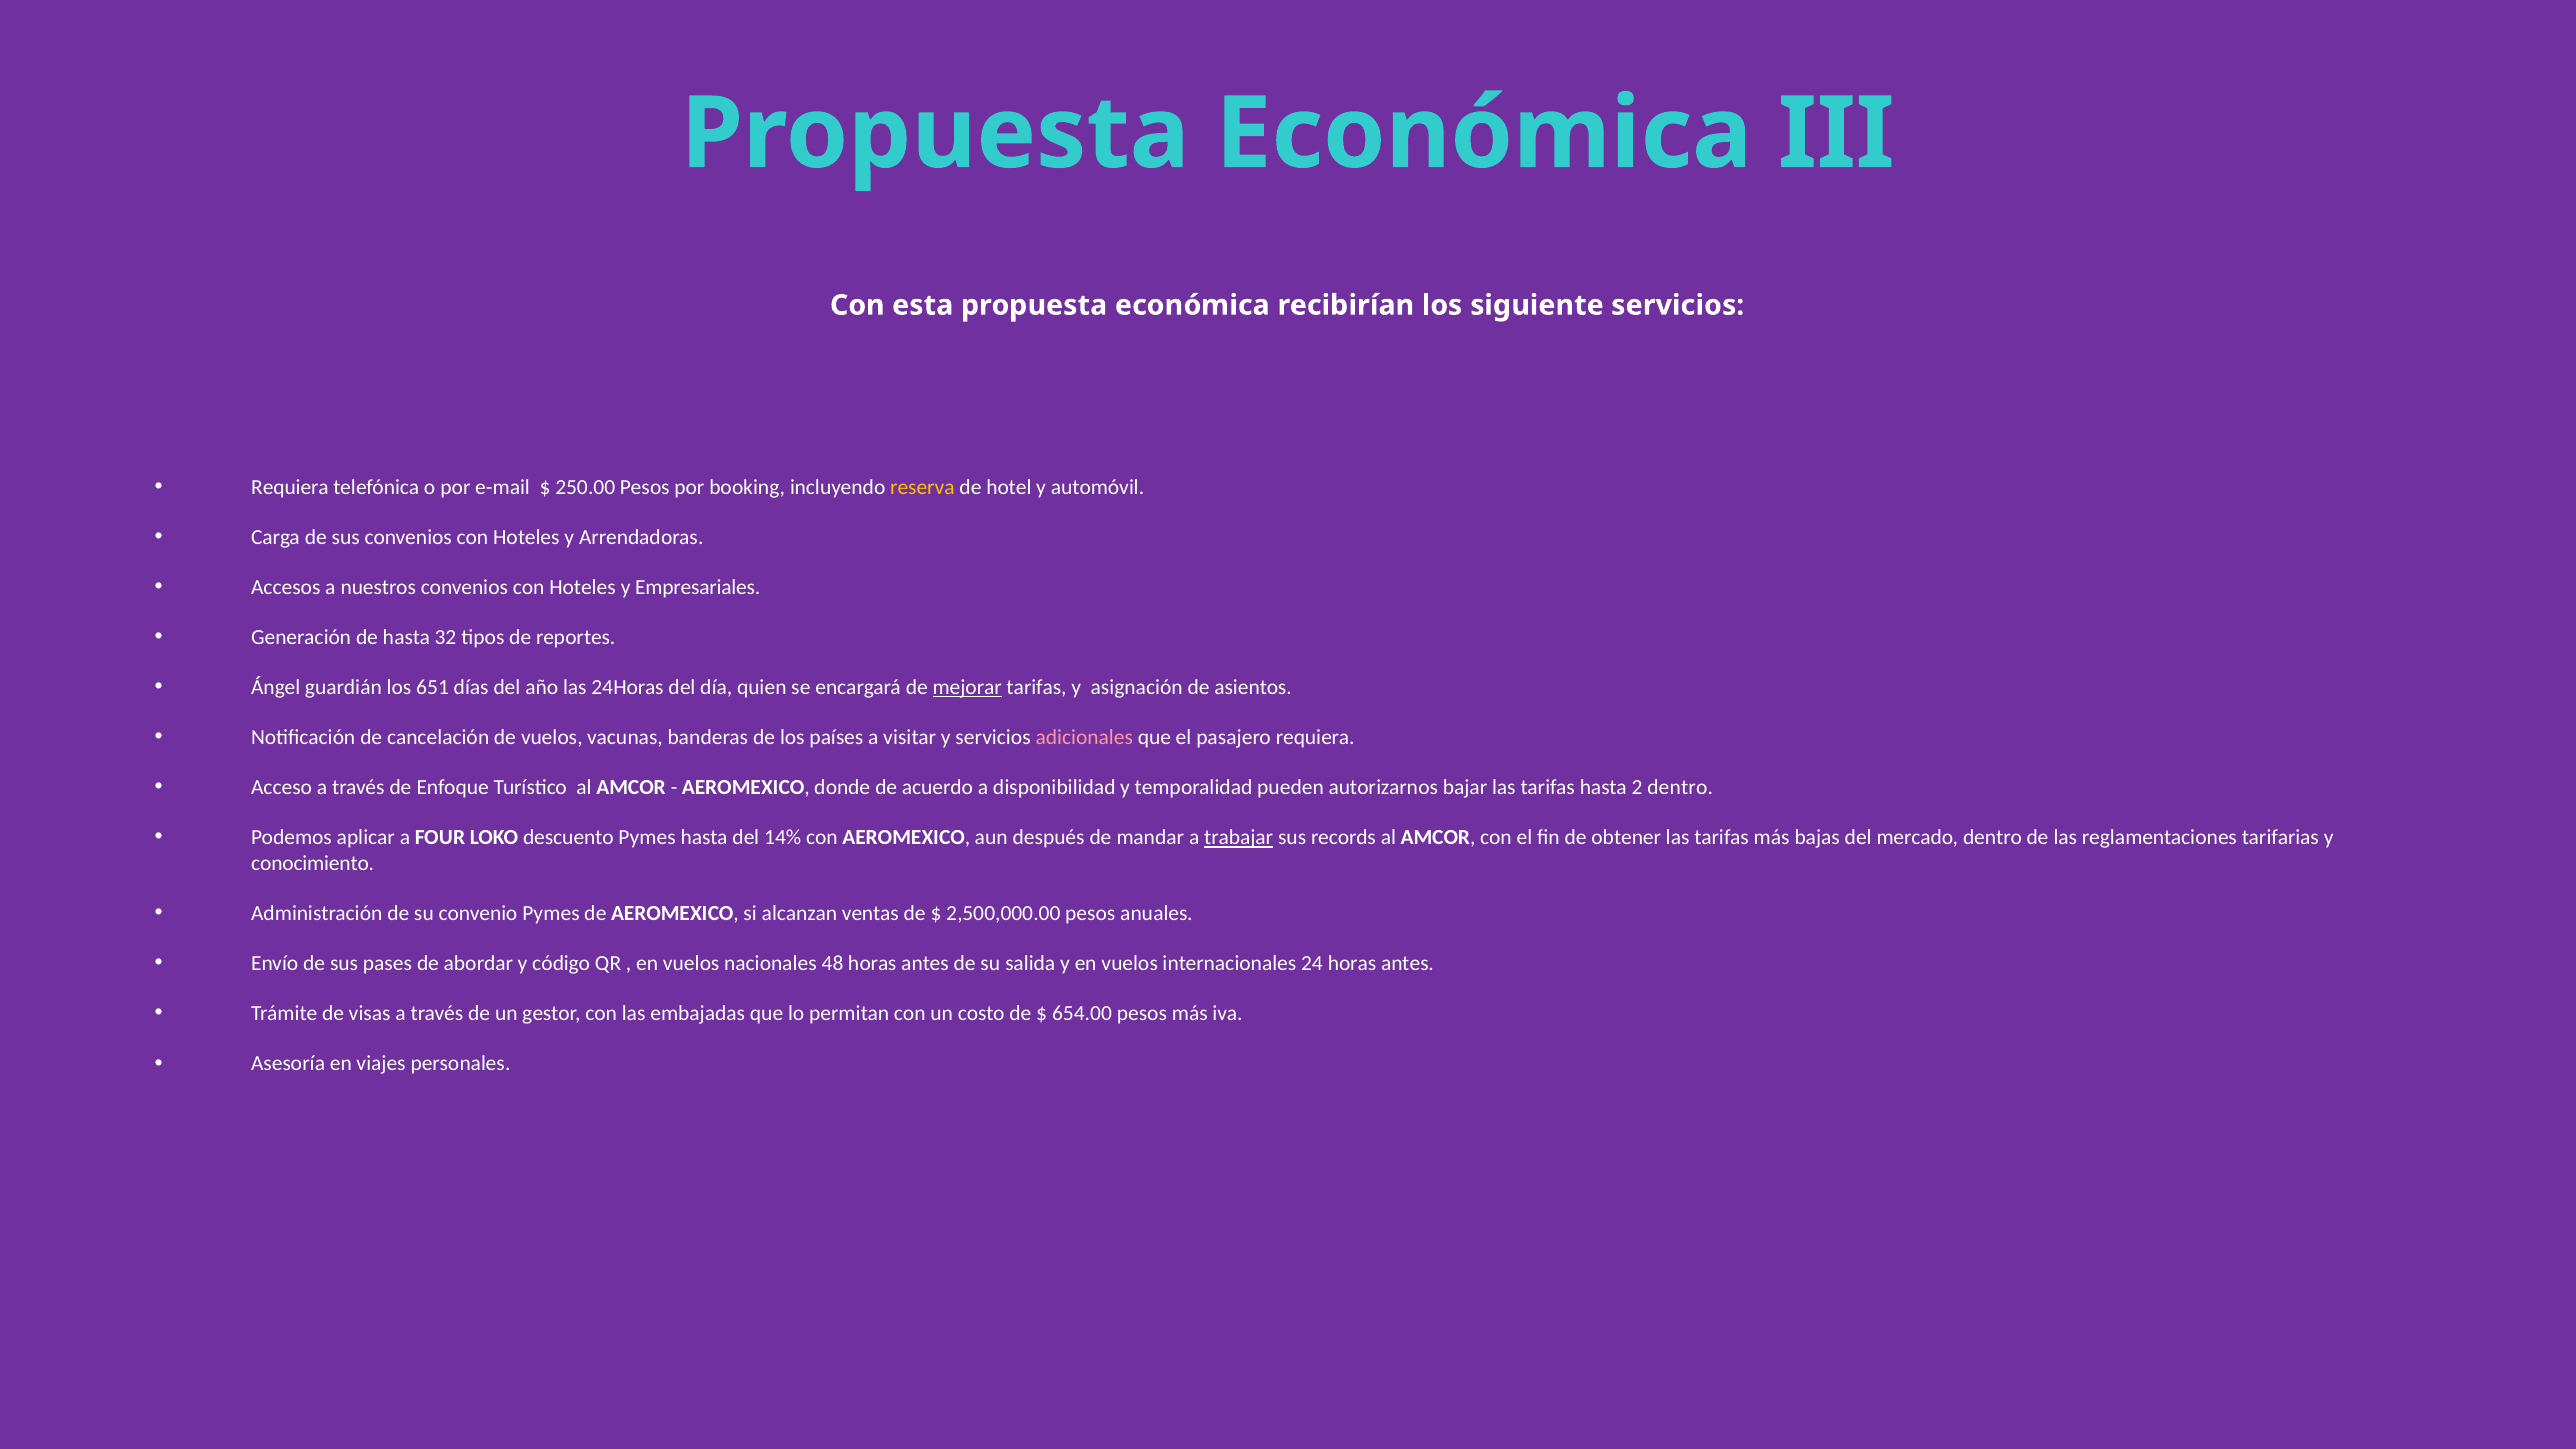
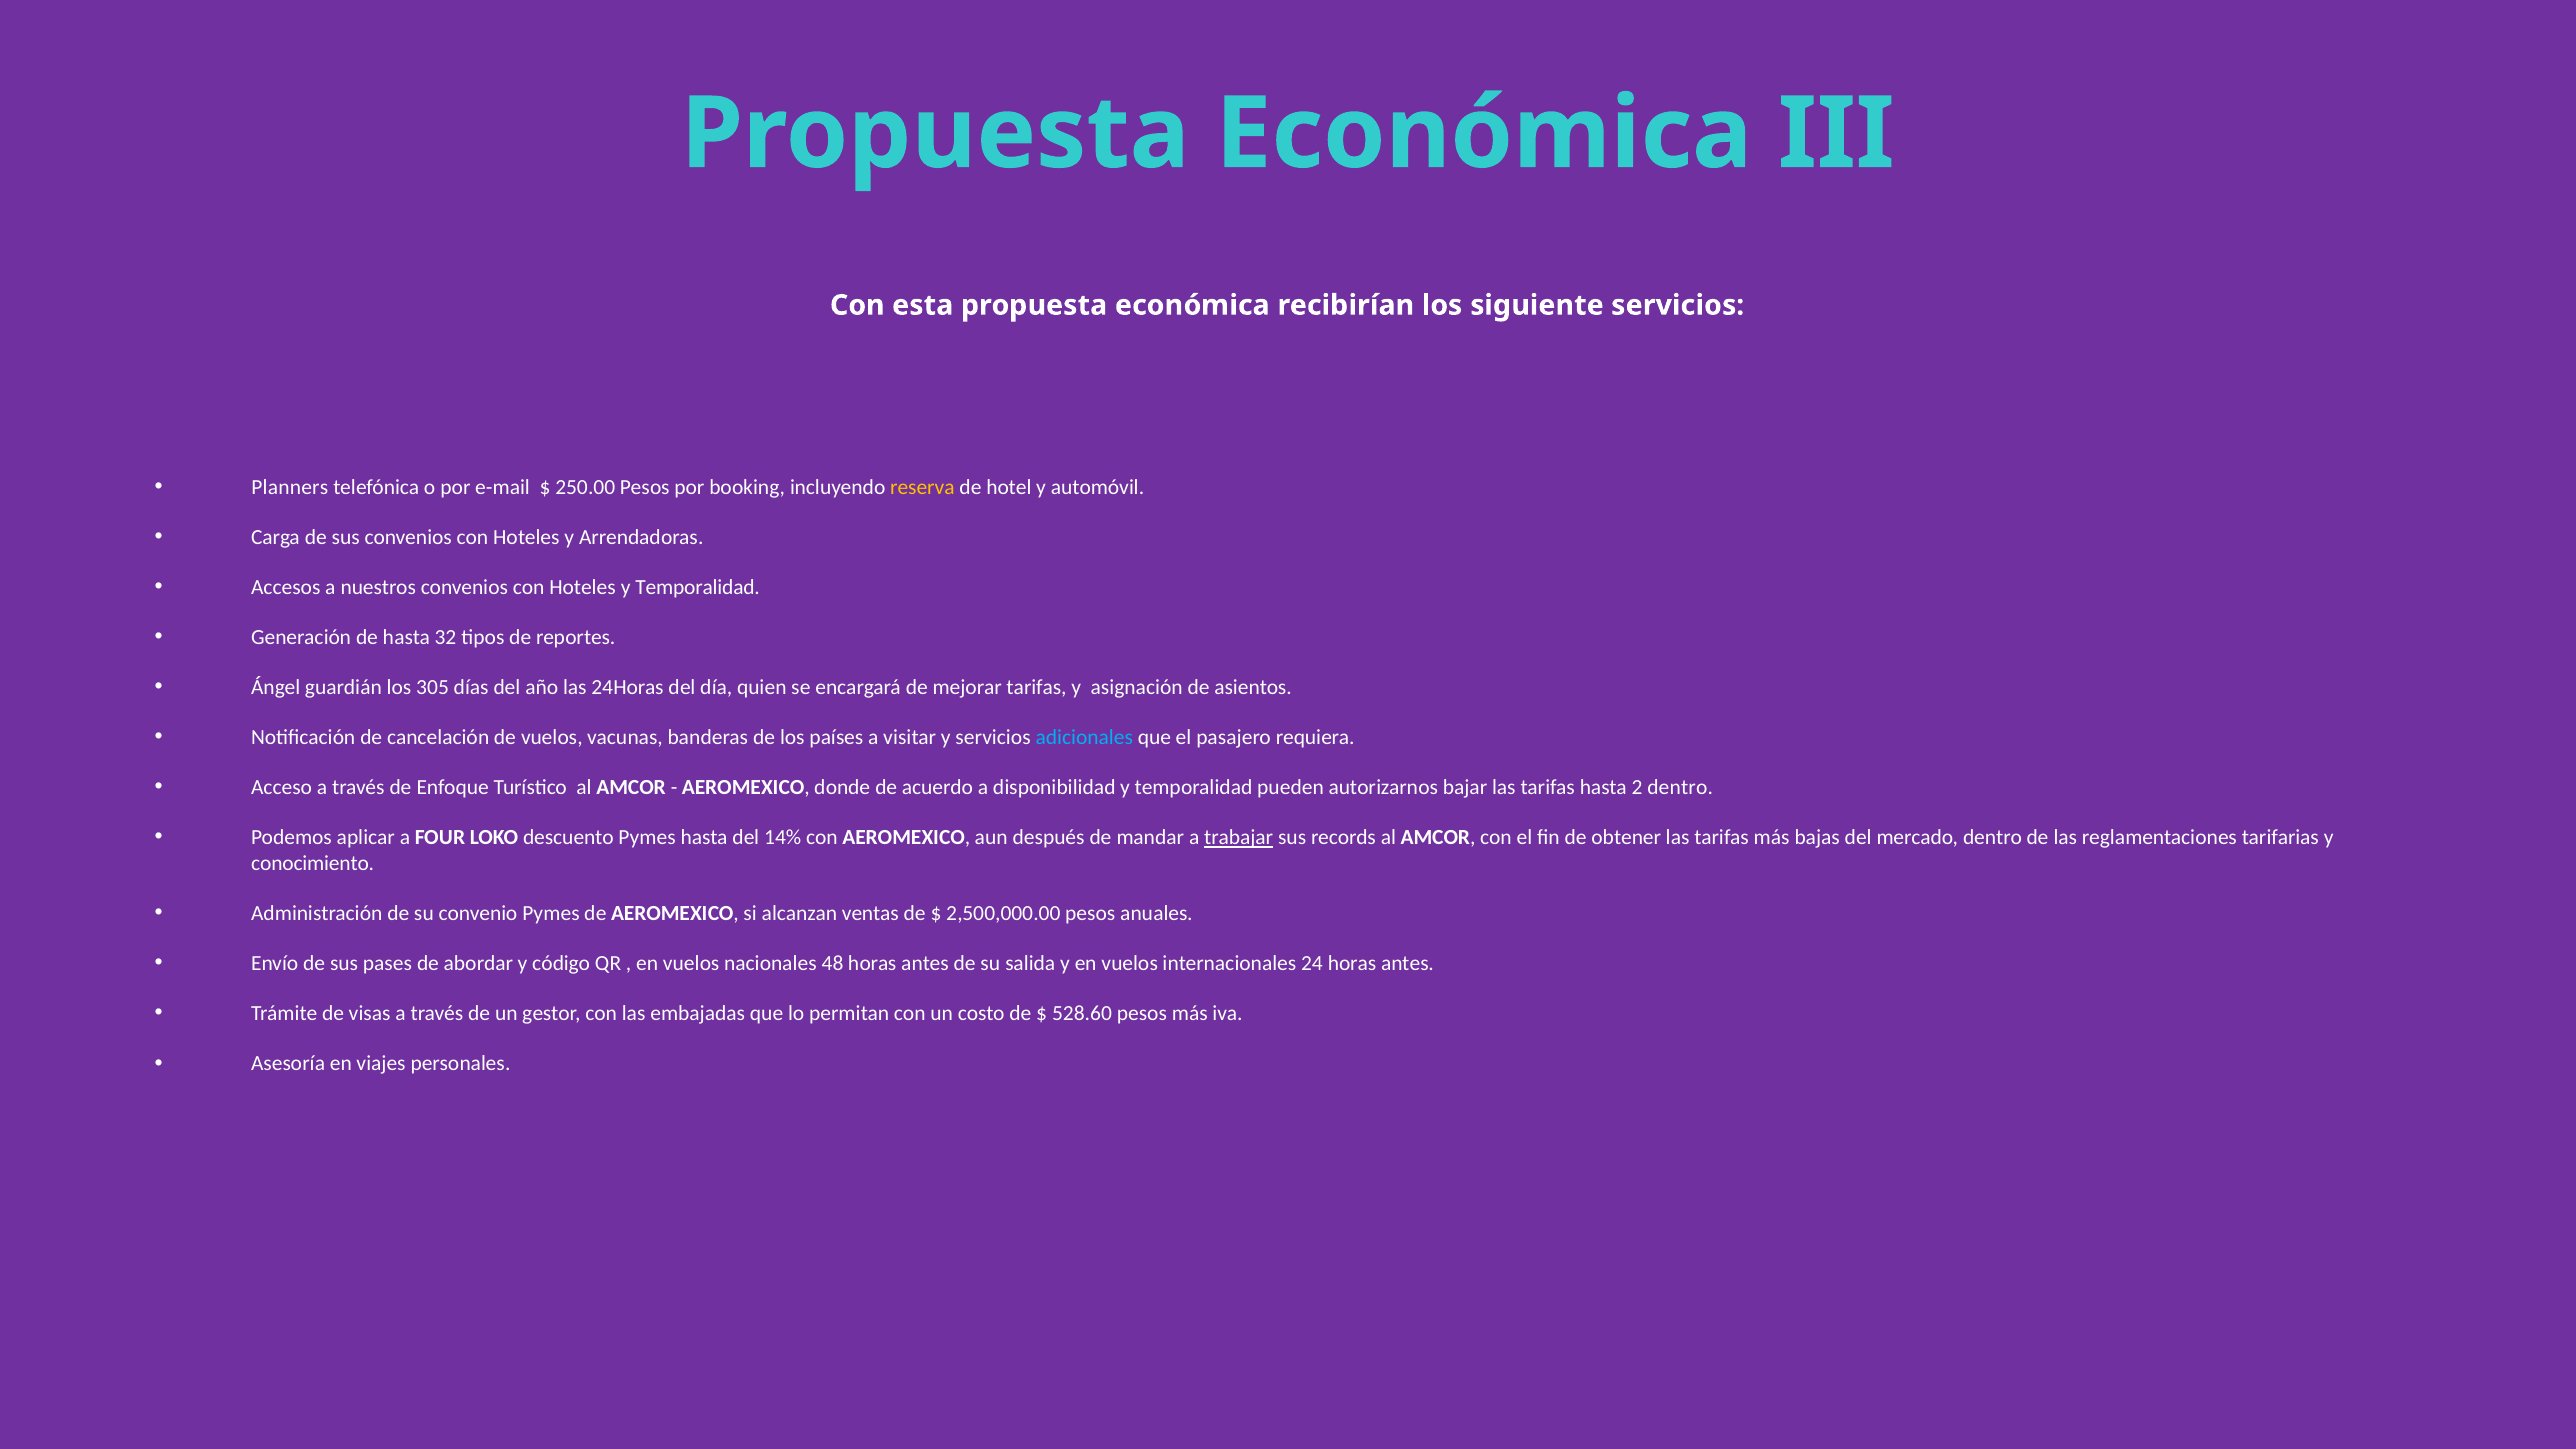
Requiera: Requiera -> Planners (290, 487)
Hoteles y Empresariales: Empresariales -> Temporalidad (698, 587)
651: 651 -> 305 (433, 687)
mejorar underline: present -> none (967, 687)
adicionales colour: pink -> light blue (1084, 738)
654.00: 654.00 -> 528.60 (1082, 1014)
